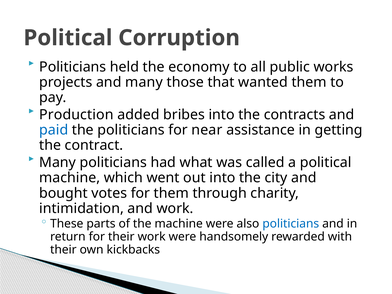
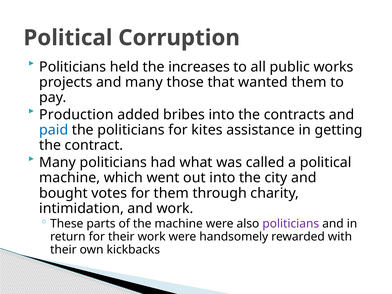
economy: economy -> increases (199, 67)
near: near -> kites (207, 130)
politicians colour: blue -> purple (291, 224)
